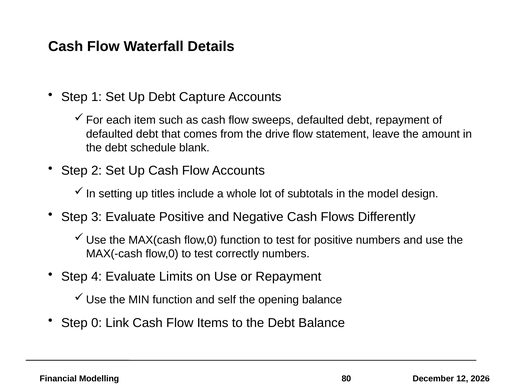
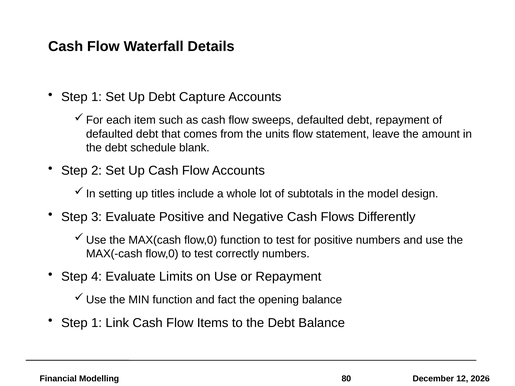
drive: drive -> units (277, 134)
self: self -> fact (227, 300)
0: 0 -> 1 (97, 323)
